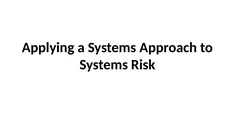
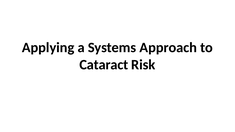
Systems: Systems -> Cataract (104, 65)
